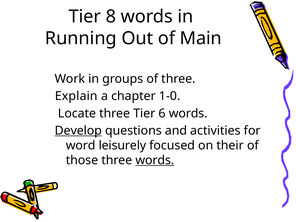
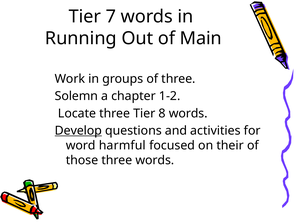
8: 8 -> 7 (111, 17)
Explain: Explain -> Solemn (76, 96)
1-0: 1-0 -> 1-2 (170, 96)
6: 6 -> 8 (162, 113)
leisurely: leisurely -> harmful (122, 145)
words underline: present -> none (155, 160)
